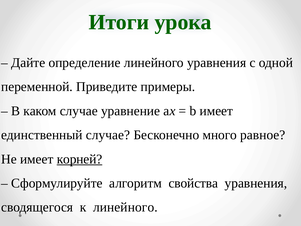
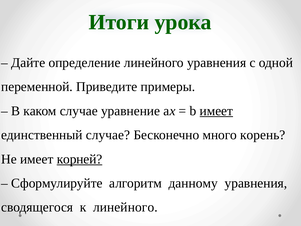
имеет underline: none -> present (216, 111)
равное: равное -> корень (263, 135)
свойства: свойства -> данному (193, 183)
